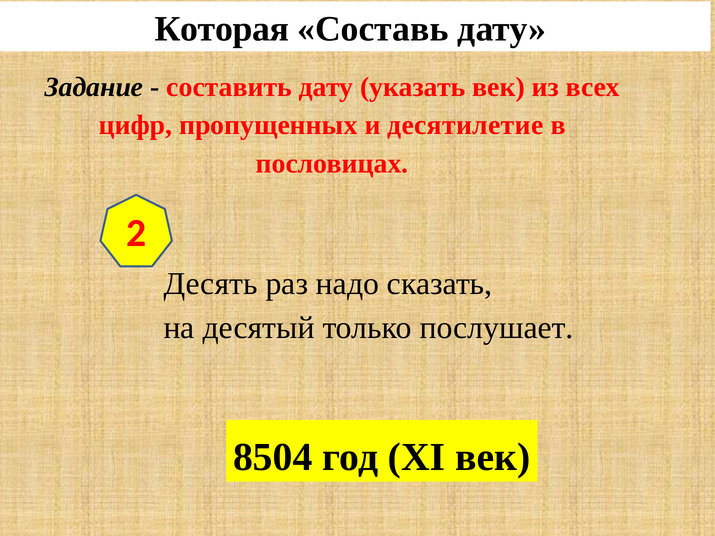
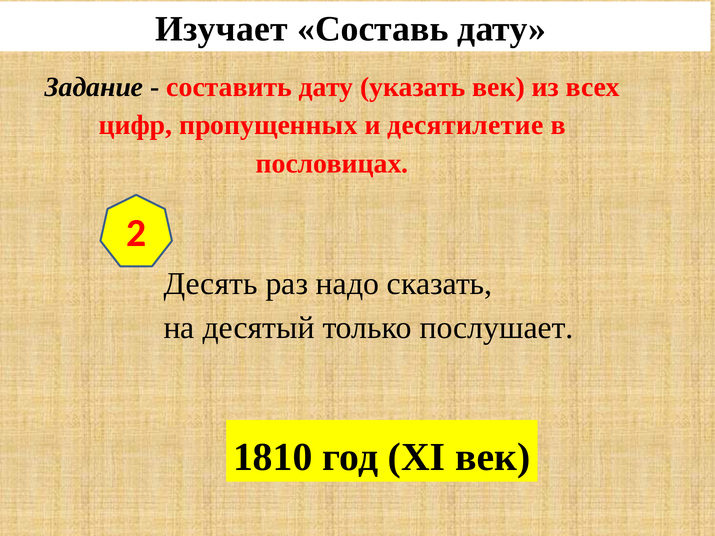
Которая: Которая -> Изучает (222, 29)
8504: 8504 -> 1810 (273, 457)
